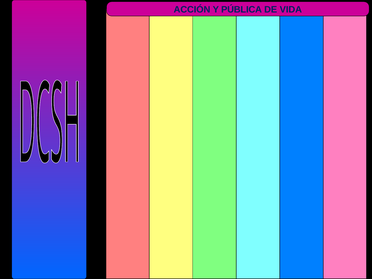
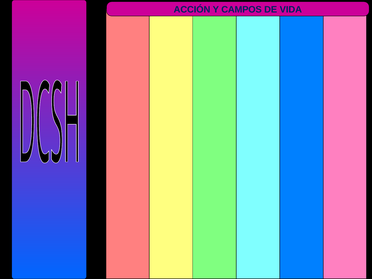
PÚBLICA: PÚBLICA -> CAMPOS (242, 9)
